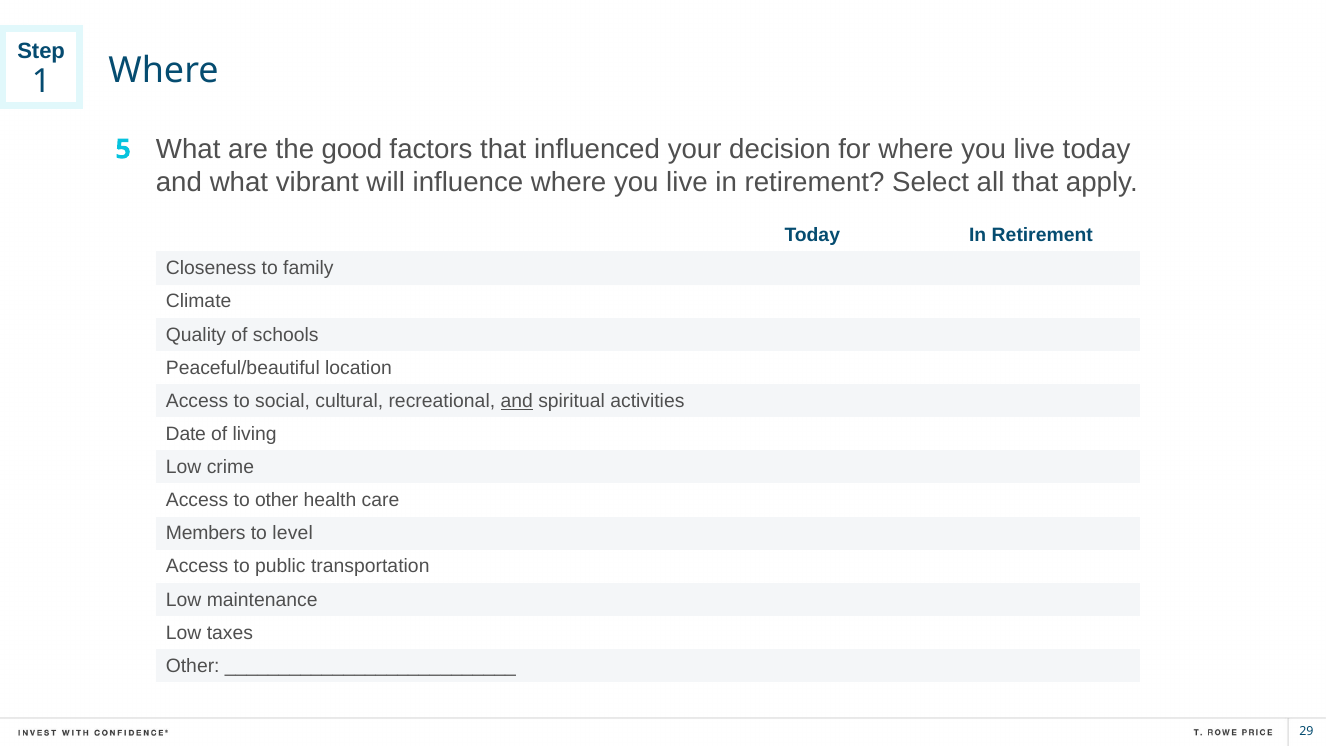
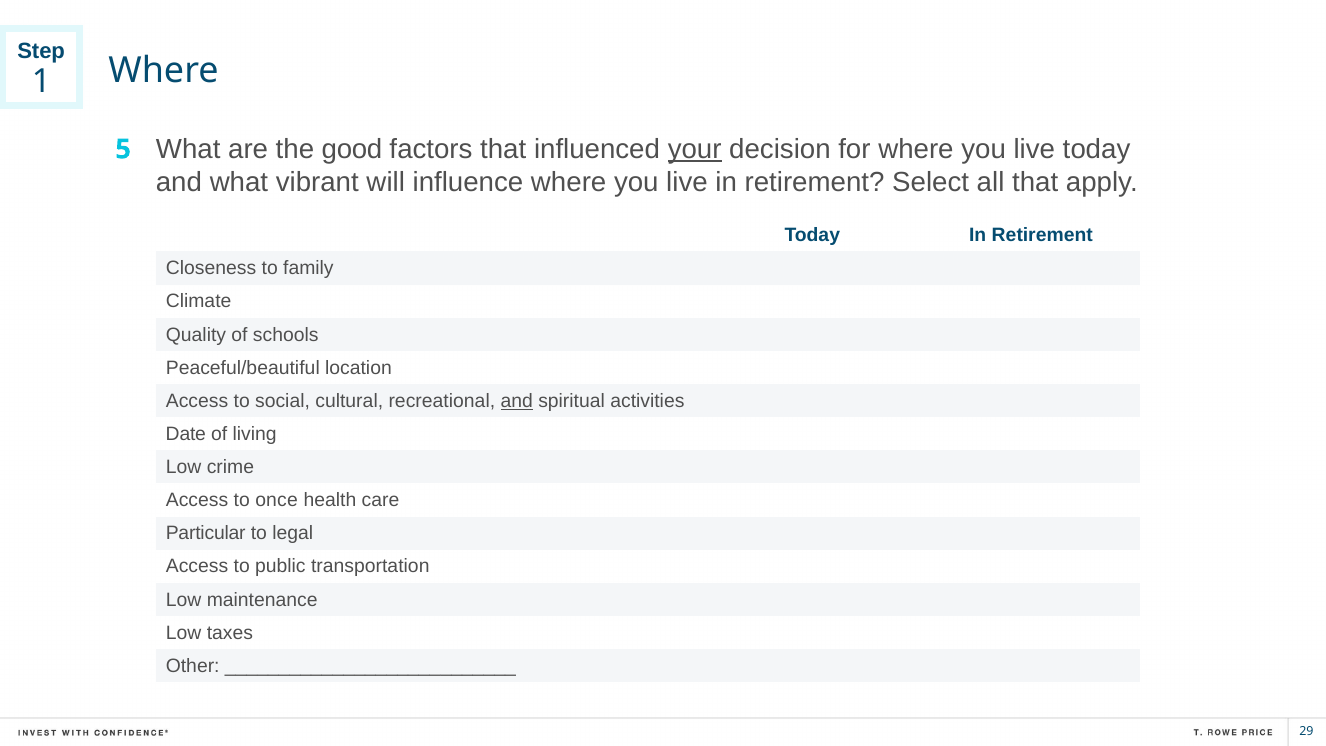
your underline: none -> present (695, 149)
to other: other -> once (277, 500)
Members: Members -> Particular (206, 533)
level: level -> legal (293, 533)
